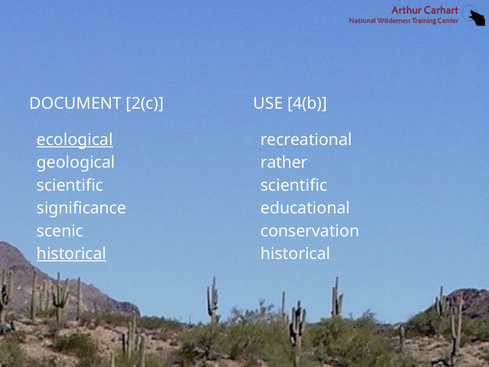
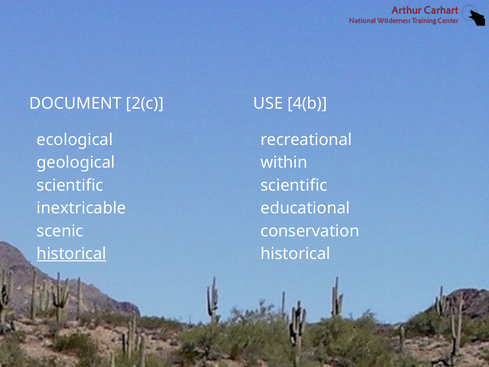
ecological underline: present -> none (75, 140)
rather: rather -> within (284, 162)
significance: significance -> inextricable (81, 208)
